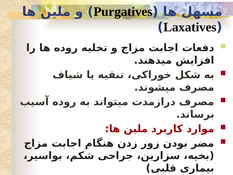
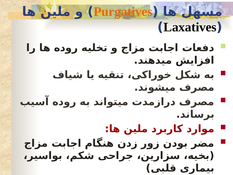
Purgatives colour: black -> orange (123, 12)
